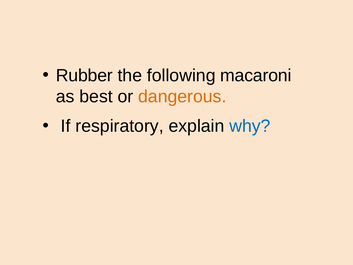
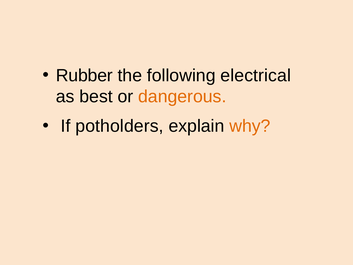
macaroni: macaroni -> electrical (256, 75)
respiratory: respiratory -> potholders (119, 126)
why colour: blue -> orange (250, 126)
